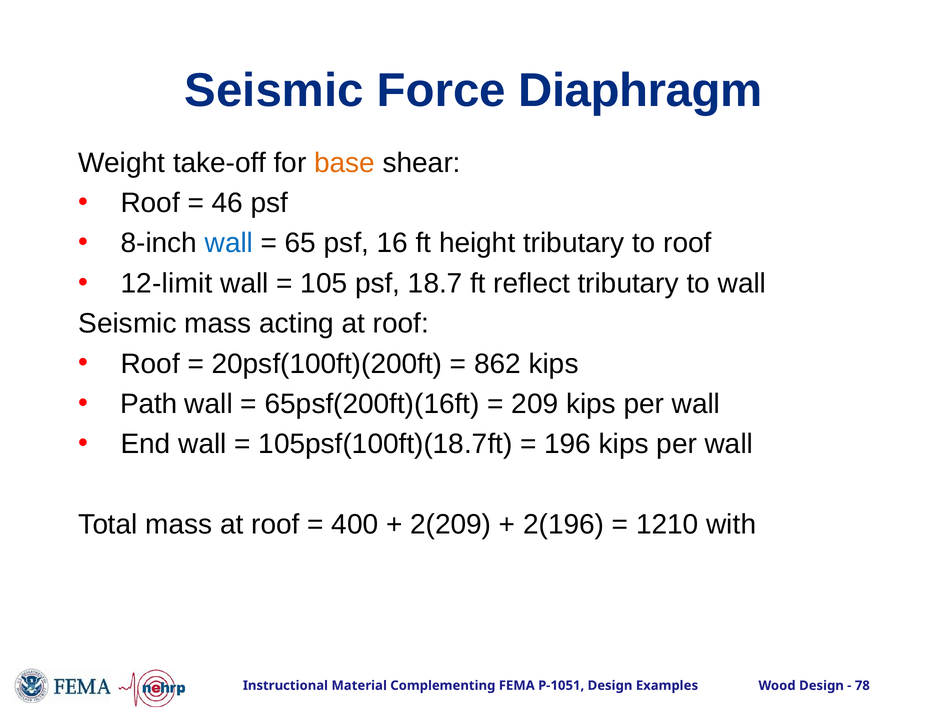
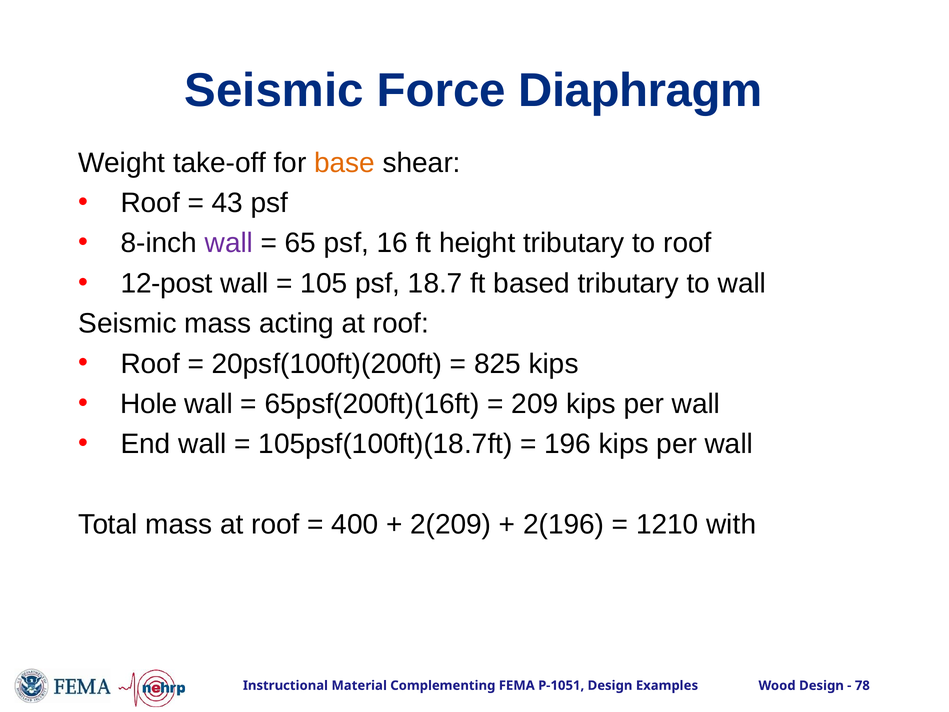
46: 46 -> 43 (227, 203)
wall colour: blue -> purple (229, 243)
12-limit: 12-limit -> 12-post (167, 283)
reflect: reflect -> based (532, 283)
862: 862 -> 825 (498, 364)
Path: Path -> Hole (149, 404)
